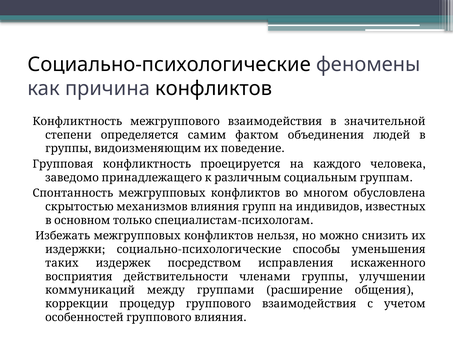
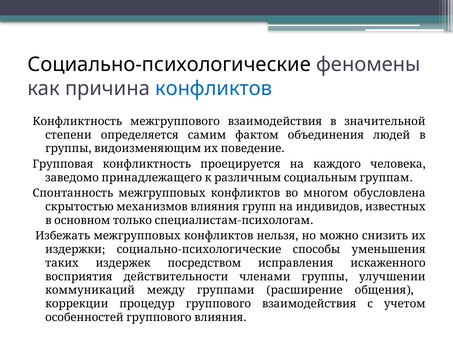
конфликтов colour: black -> blue (214, 88)
